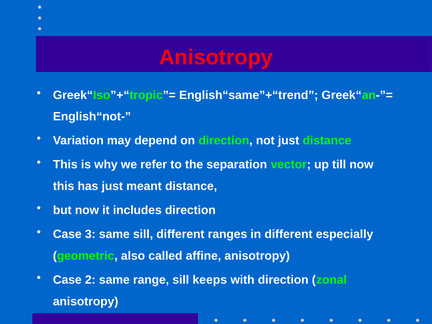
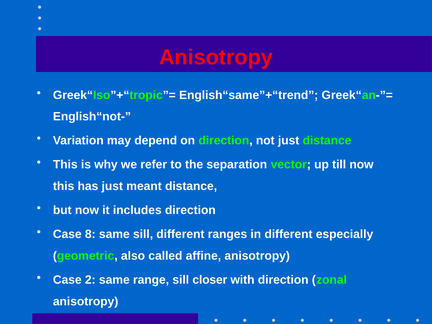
3: 3 -> 8 (90, 234)
keeps: keeps -> closer (210, 280)
